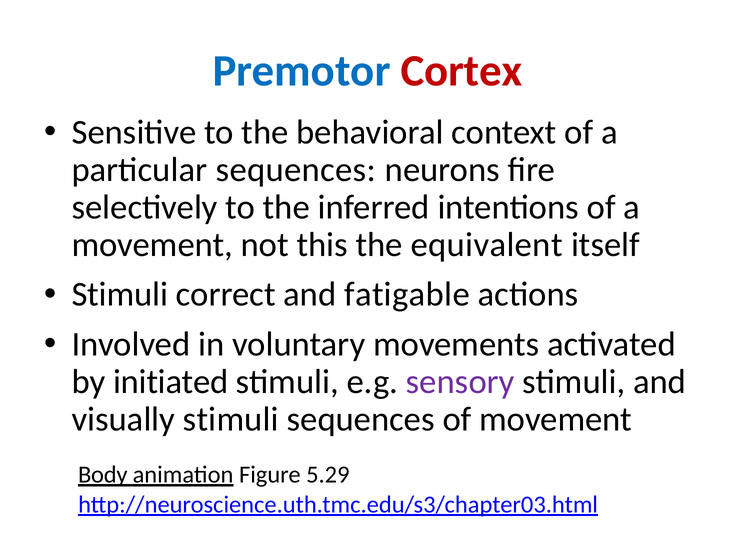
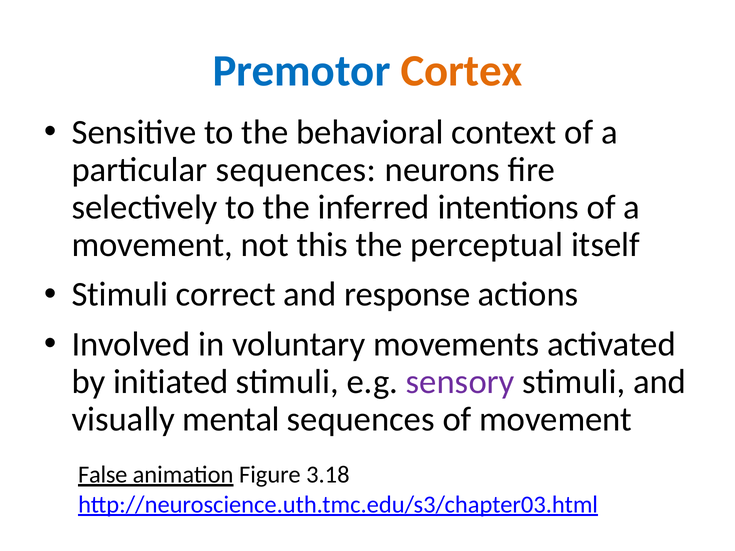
Cortex colour: red -> orange (461, 71)
equivalent: equivalent -> perceptual (487, 245)
fatigable: fatigable -> response (407, 295)
visually stimuli: stimuli -> mental (231, 419)
Body: Body -> False (103, 475)
5.29: 5.29 -> 3.18 (328, 475)
